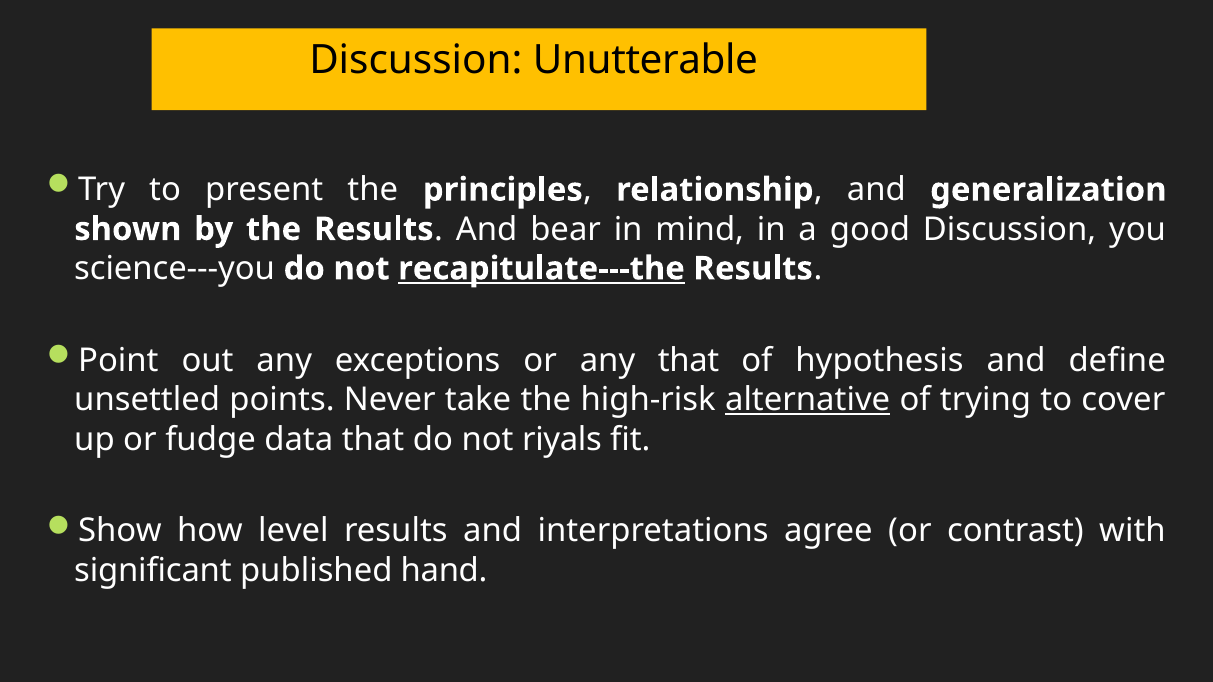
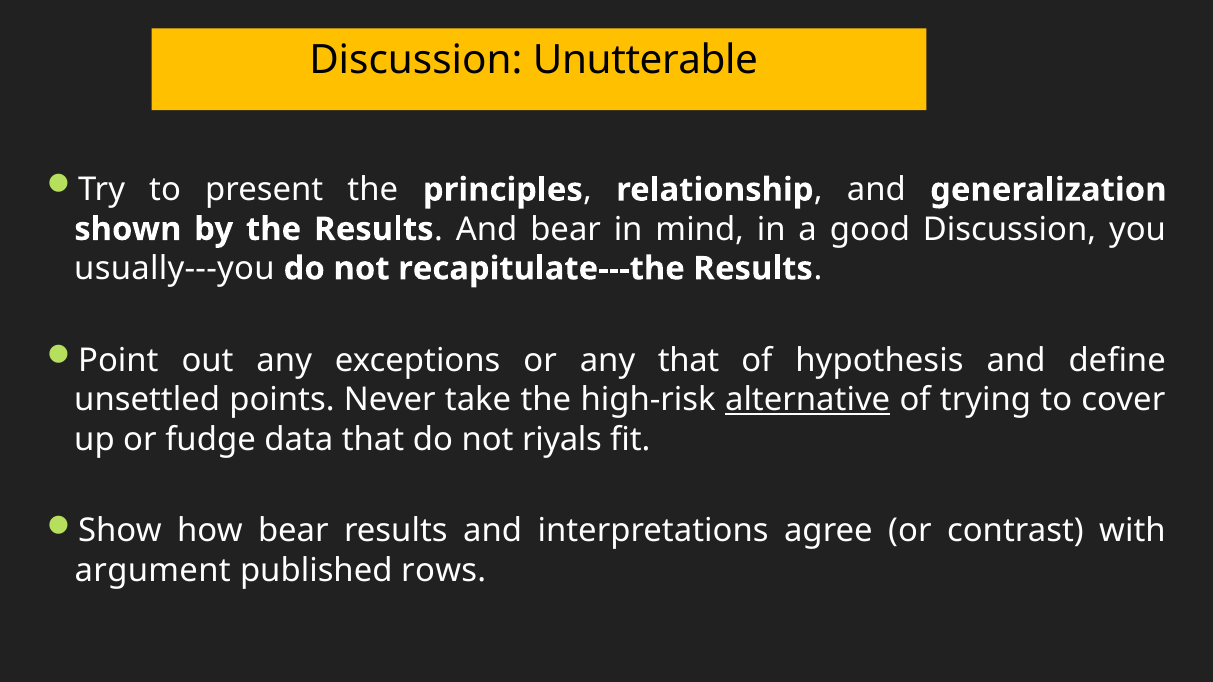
science---you: science---you -> usually---you (174, 269)
recapitulate---the underline: present -> none (541, 269)
how level: level -> bear (293, 531)
significant: significant -> argument (153, 571)
hand: hand -> rows (444, 571)
